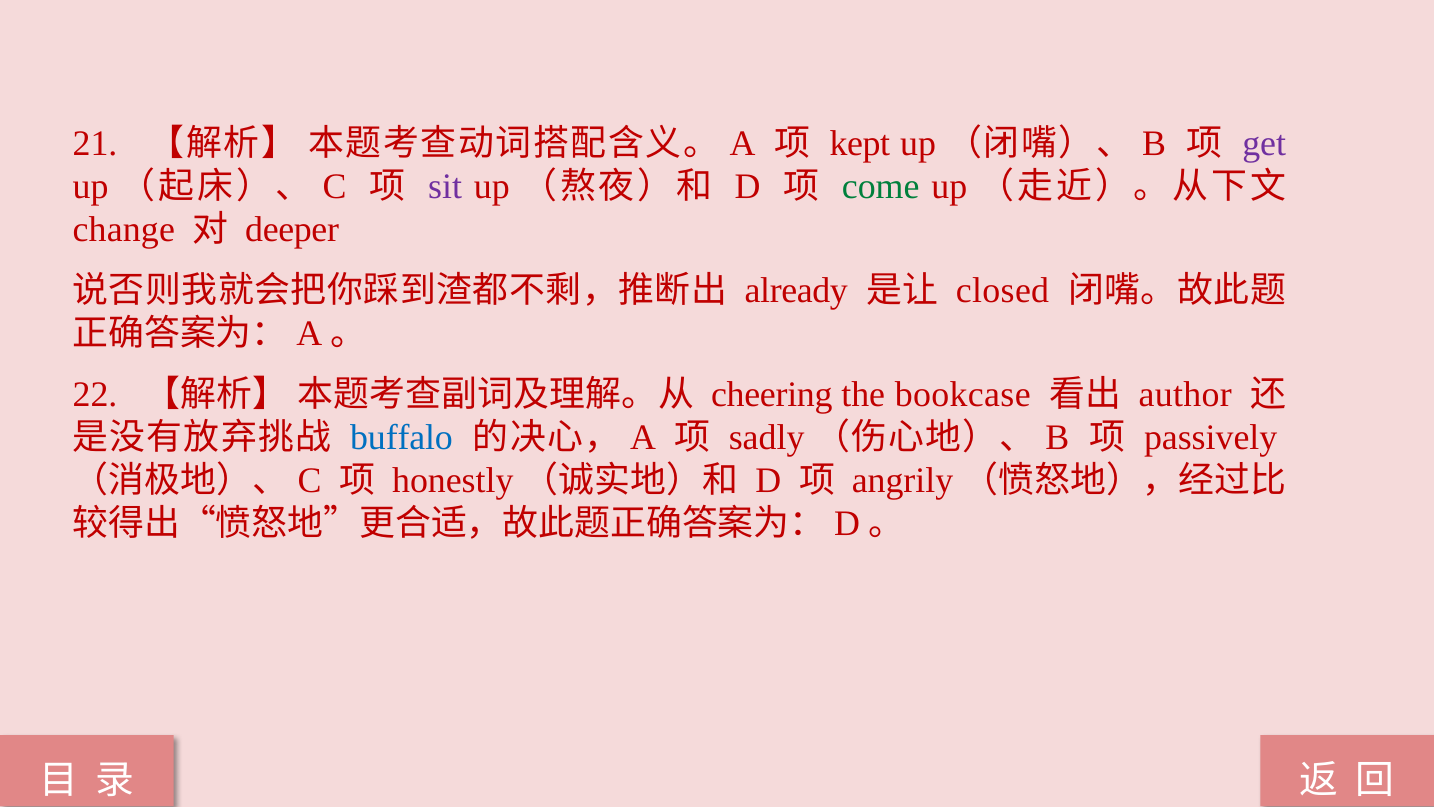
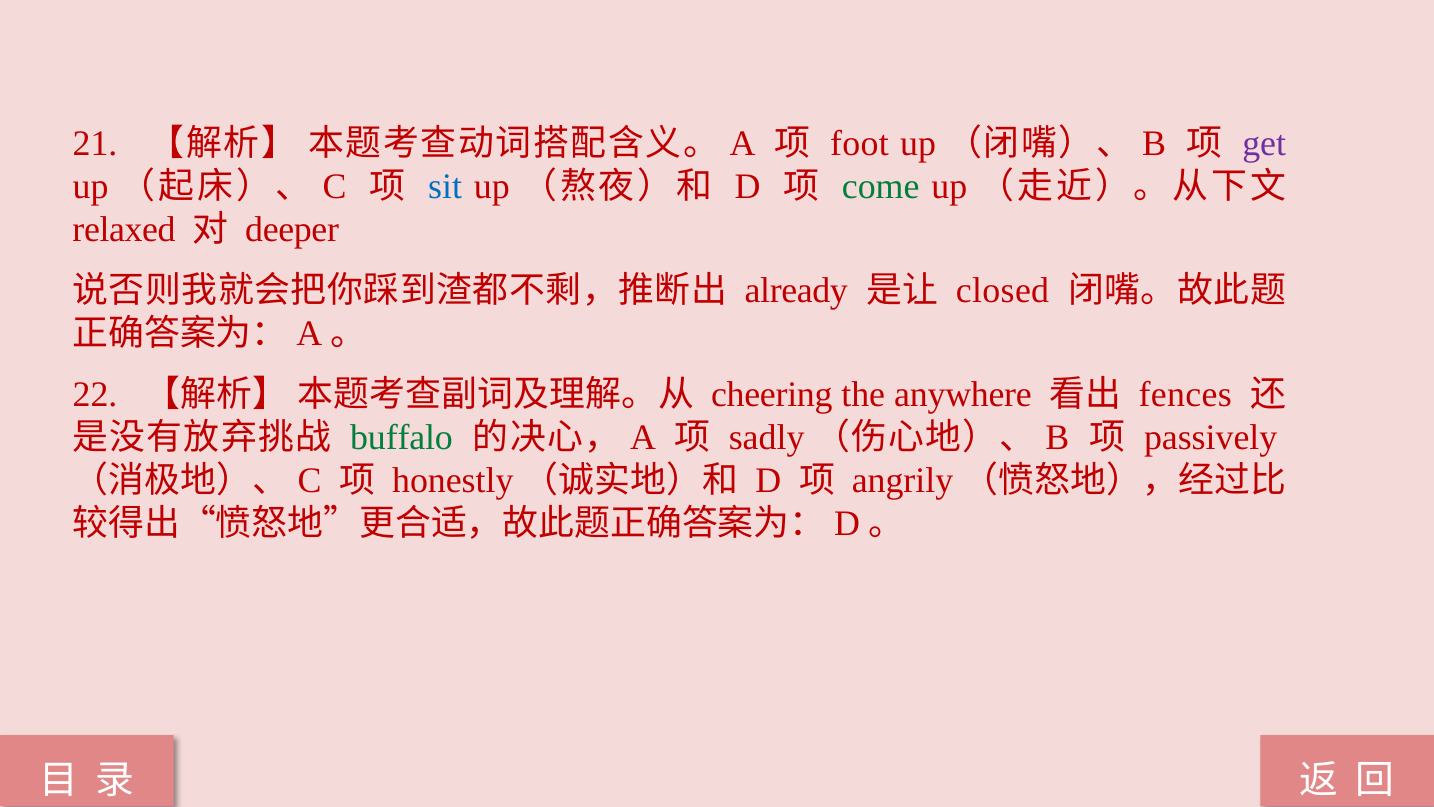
kept: kept -> foot (859, 143)
sit colour: purple -> blue (445, 186)
change: change -> relaxed (124, 229)
bookcase: bookcase -> anywhere (963, 394)
author: author -> fences (1185, 394)
buffalo colour: blue -> green (402, 437)
